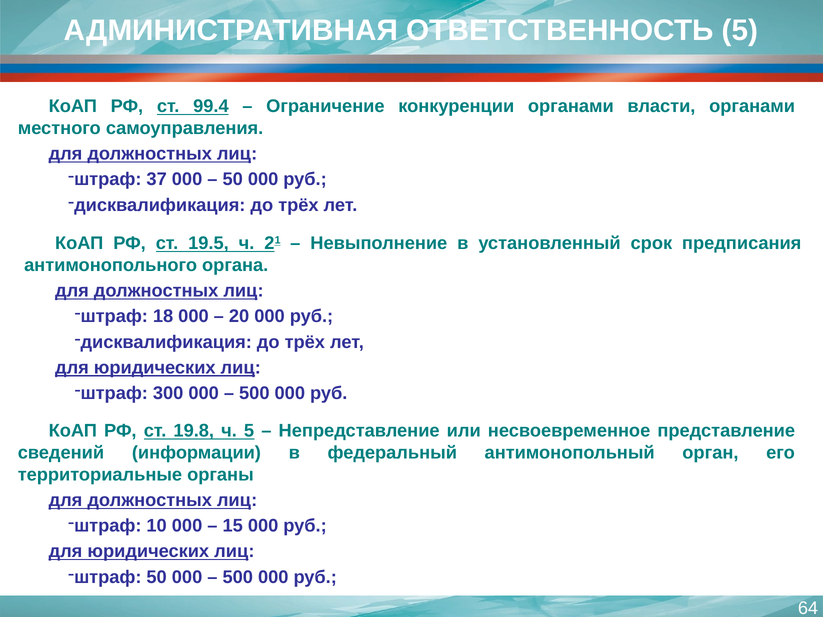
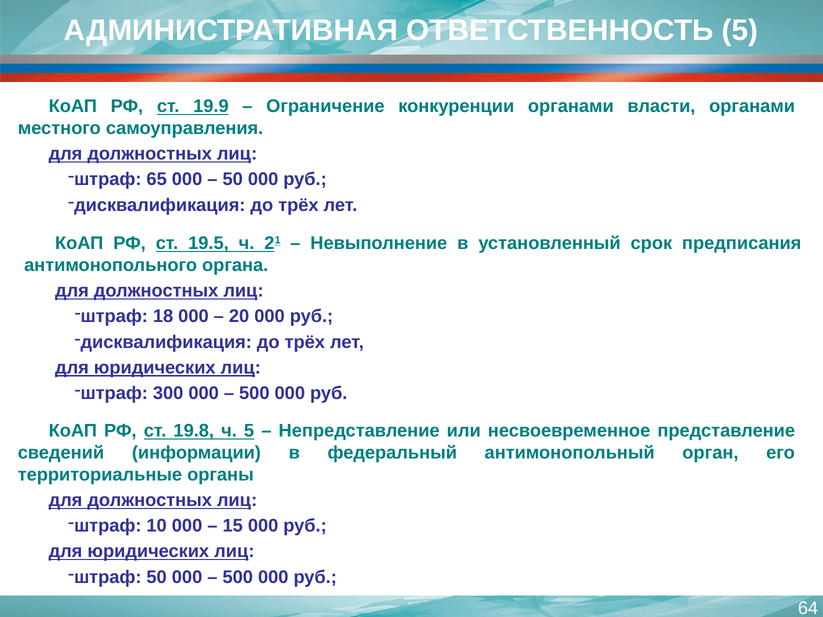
99.4: 99.4 -> 19.9 (211, 106)
37: 37 -> 65 (157, 180)
